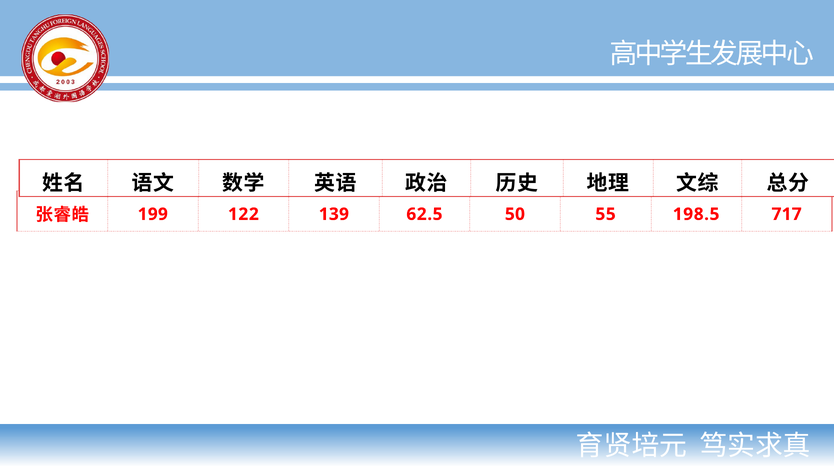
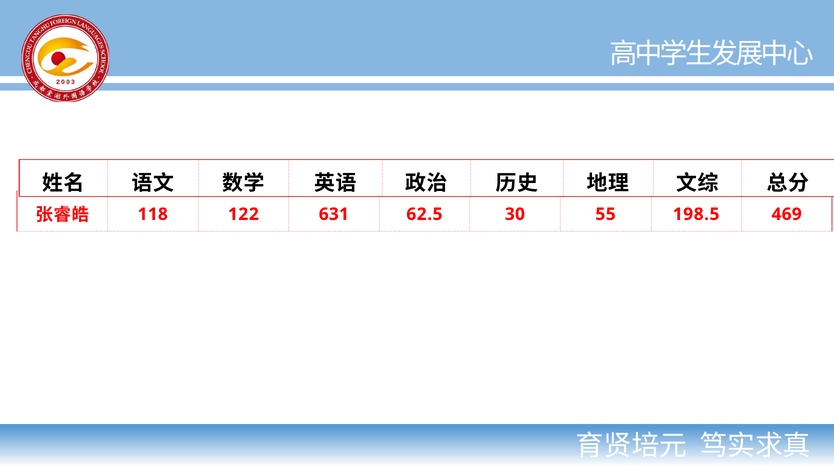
199: 199 -> 118 (153, 214)
139: 139 -> 631 (334, 214)
50: 50 -> 30 (515, 214)
717: 717 -> 469 (787, 214)
